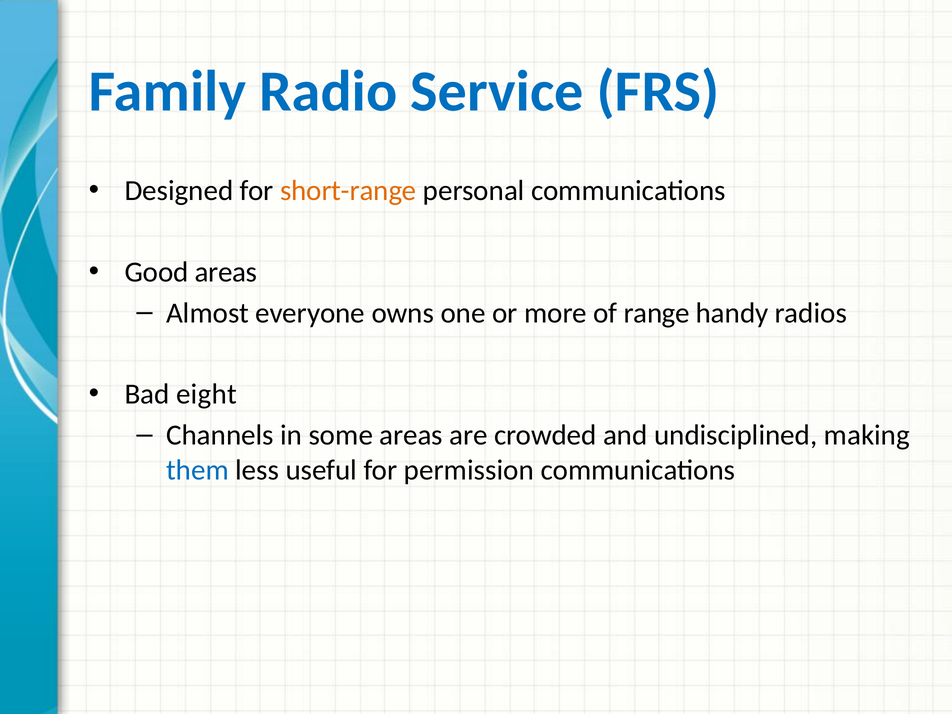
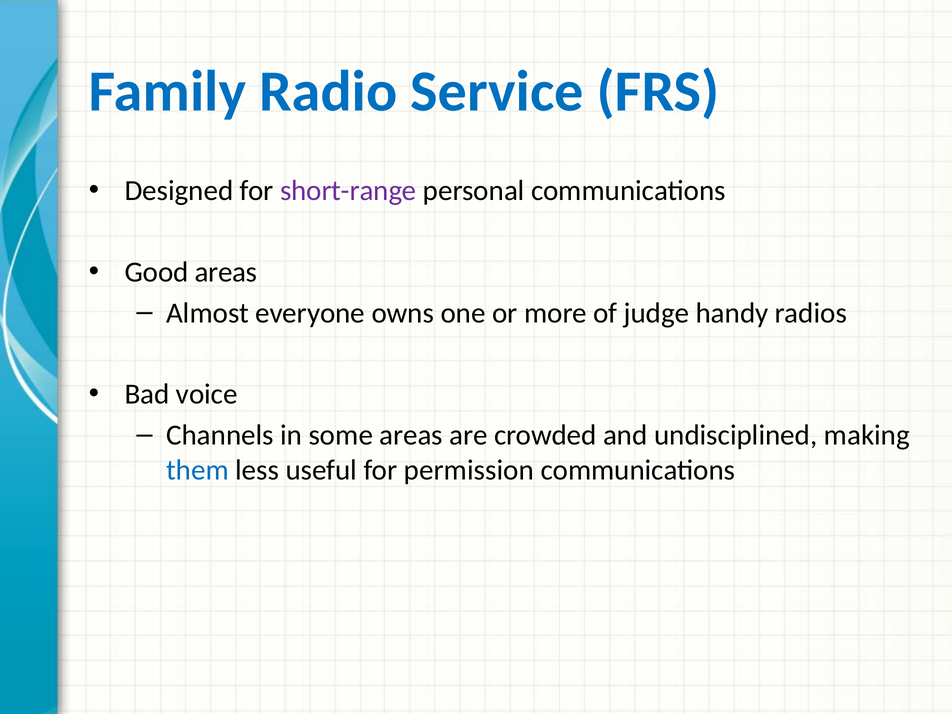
short-range colour: orange -> purple (348, 191)
range: range -> judge (657, 313)
eight: eight -> voice (207, 394)
